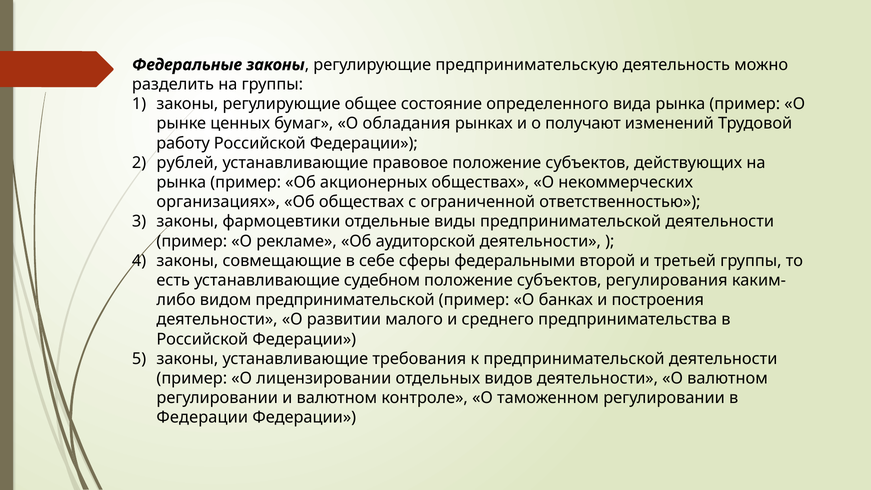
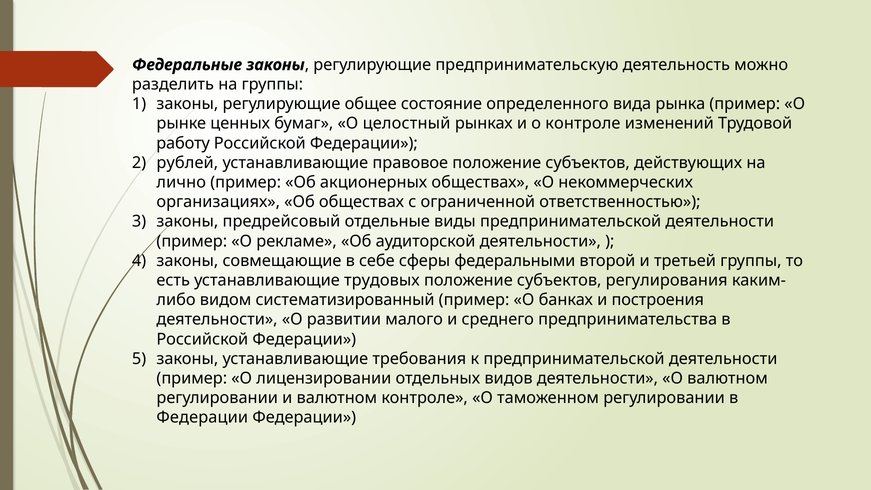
обладания: обладания -> целостный (407, 124)
о получают: получают -> контроле (583, 124)
рынка: рынка -> лично (181, 182)
фармоцевтики: фармоцевтики -> предрейсовый (281, 222)
судебном: судебном -> трудовых (382, 280)
видом предпринимательской: предпринимательской -> систематизированный (345, 300)
